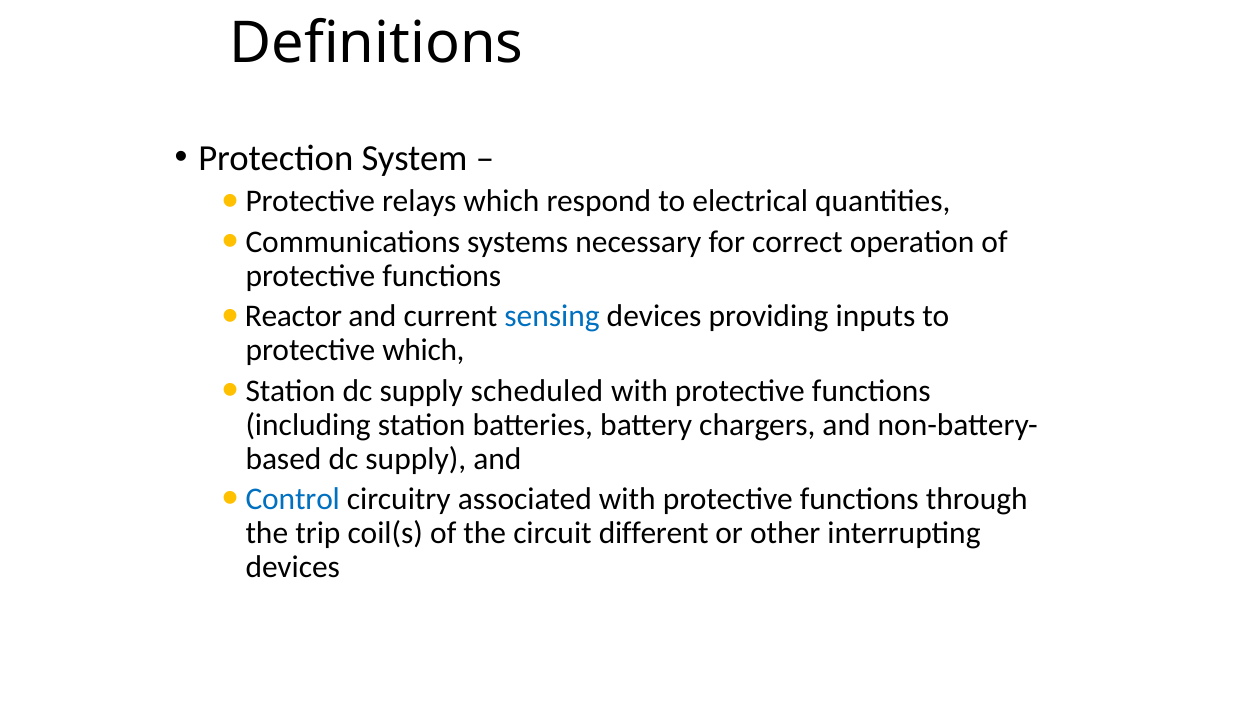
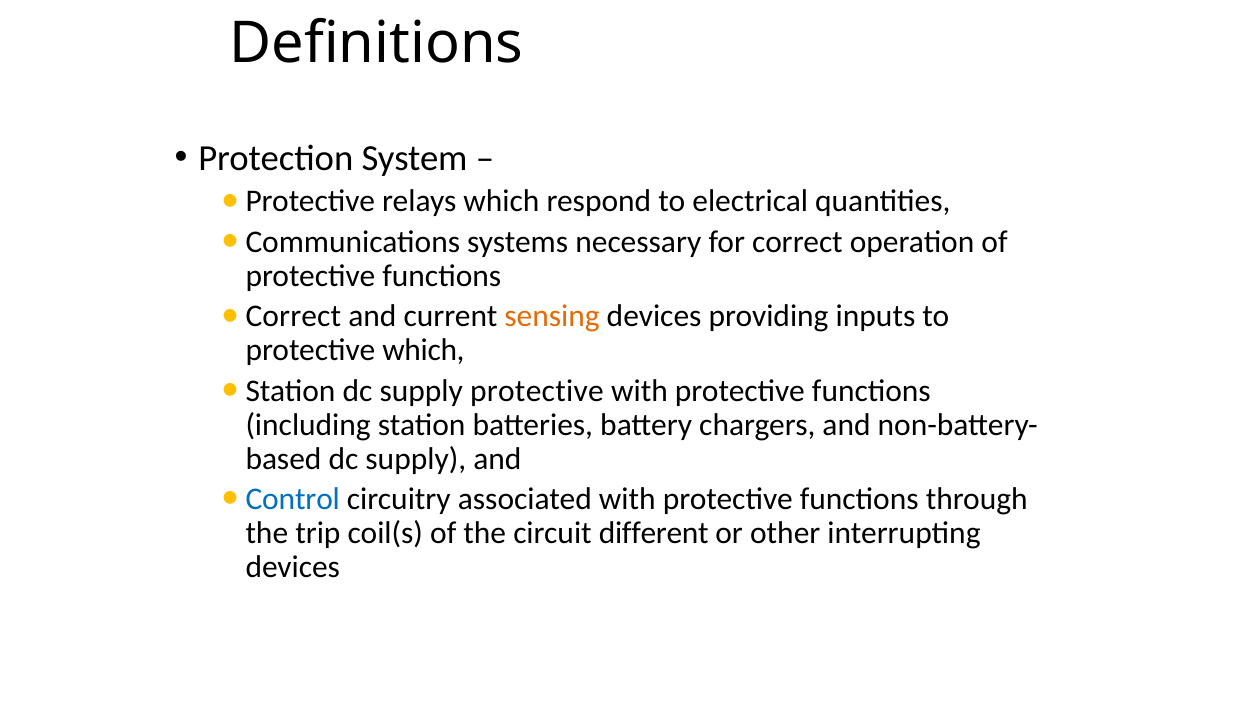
Reactor: Reactor -> Correct (293, 316)
sensing colour: blue -> orange (552, 316)
supply scheduled: scheduled -> protective (537, 391)
